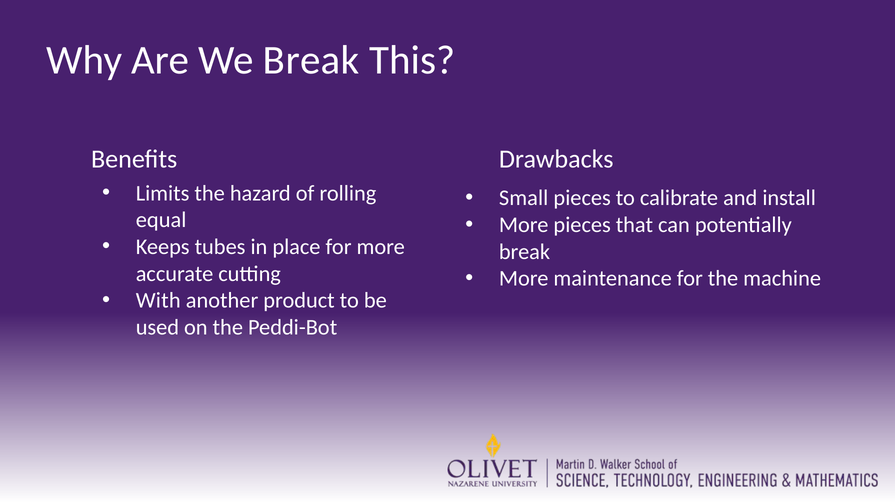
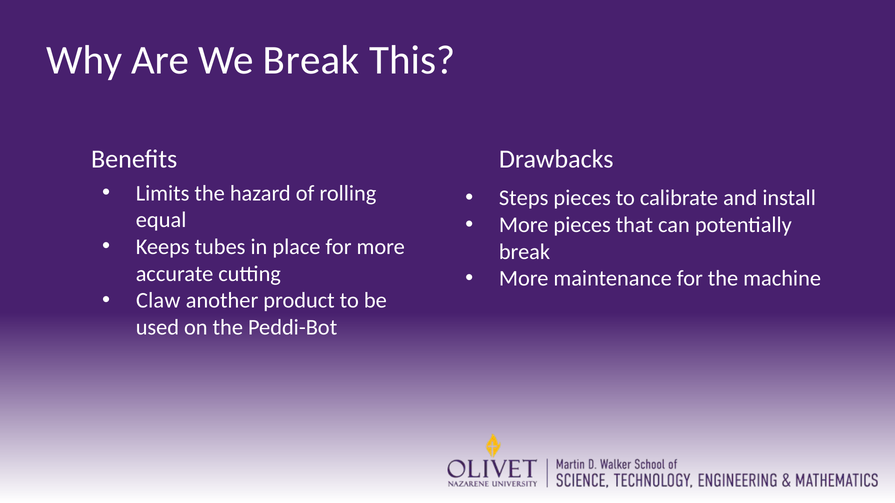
Small: Small -> Steps (524, 198)
With: With -> Claw (158, 301)
